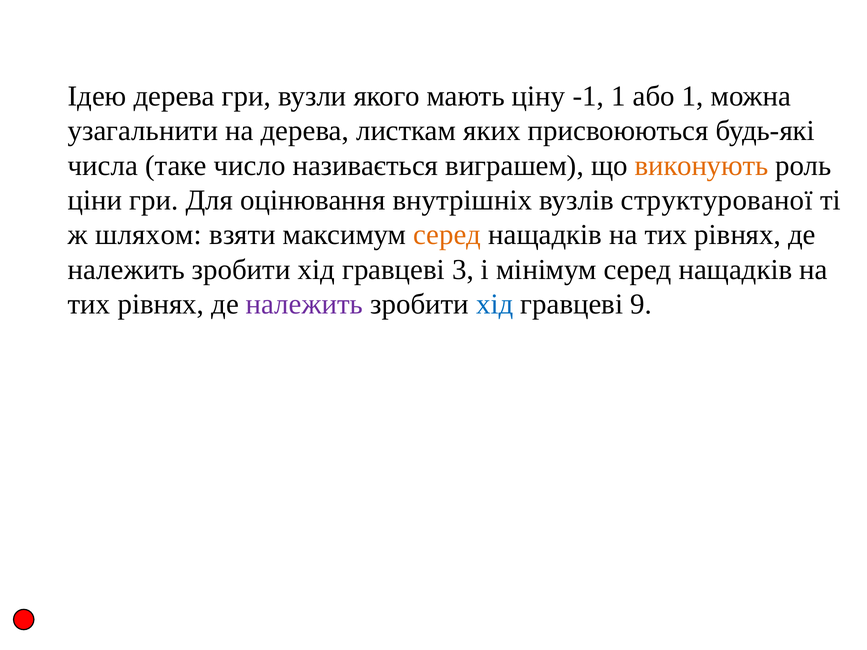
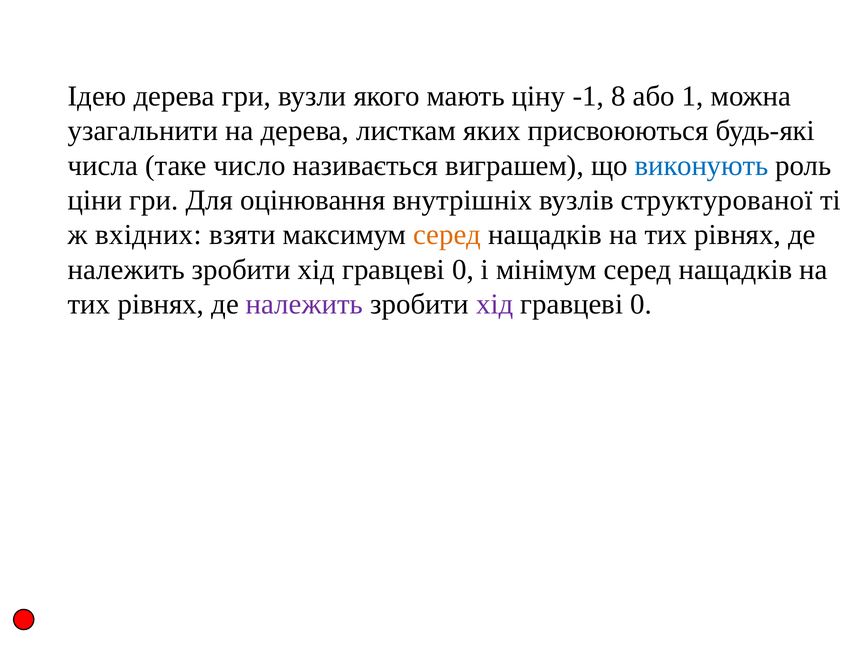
-1 1: 1 -> 8 (618, 96)
виконують colour: orange -> blue (702, 166)
шляхом: шляхом -> вхідних (148, 235)
3: 3 -> 0 (463, 270)
хід colour: blue -> purple (495, 304)
9: 9 -> 0 (641, 304)
